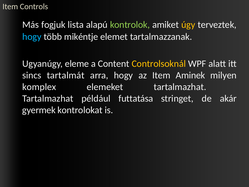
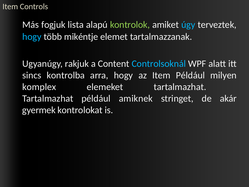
úgy colour: yellow -> light blue (188, 25)
eleme: eleme -> rakjuk (77, 64)
Controlsoknál colour: yellow -> light blue (159, 64)
tartalmát: tartalmát -> kontrolba (66, 75)
Item Aminek: Aminek -> Például (190, 75)
futtatása: futtatása -> amiknek (136, 98)
